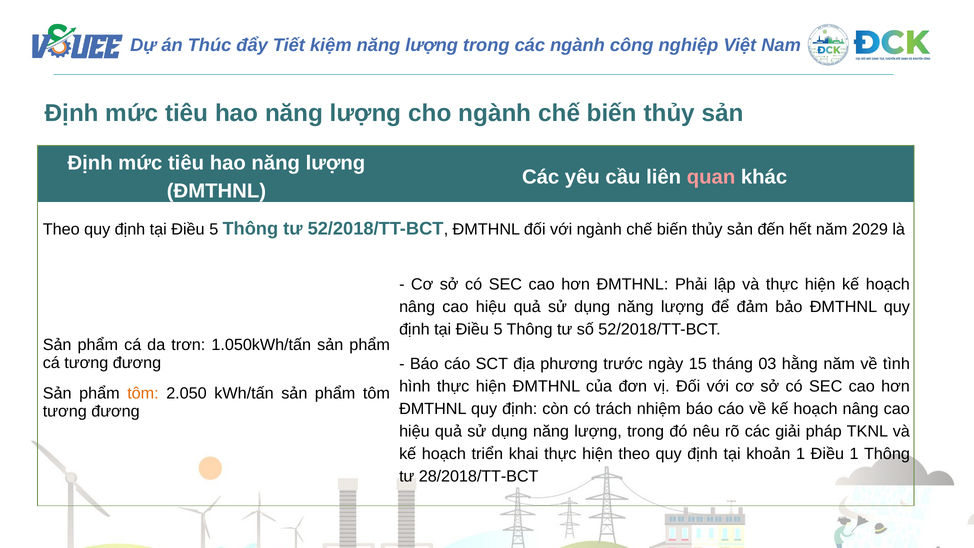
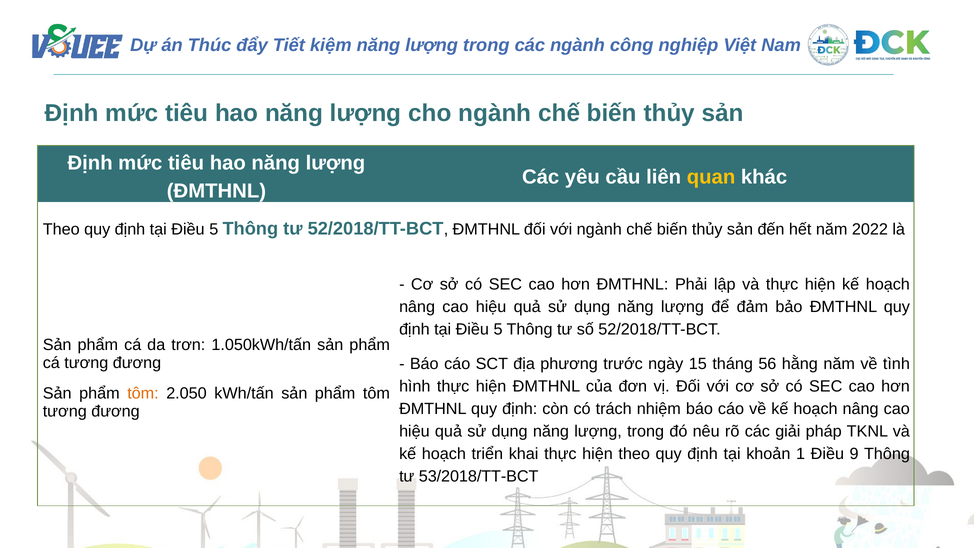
quan colour: pink -> yellow (711, 177)
2029: 2029 -> 2022 (870, 230)
03: 03 -> 56 (767, 364)
Điều 1: 1 -> 9 (854, 454)
28/2018/TT-BCT: 28/2018/TT-BCT -> 53/2018/TT-BCT (479, 476)
